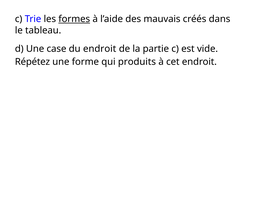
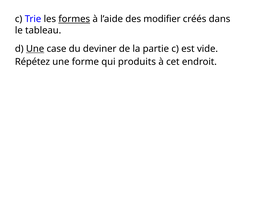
mauvais: mauvais -> modifier (162, 19)
Une underline: none -> present (35, 49)
du endroit: endroit -> deviner (100, 49)
